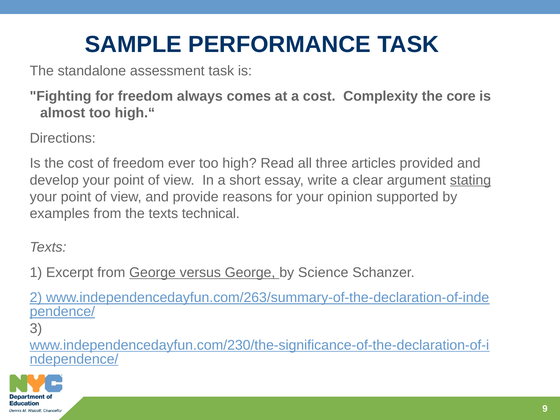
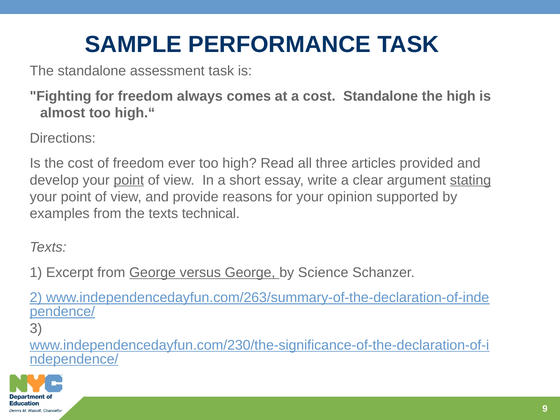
cost Complexity: Complexity -> Standalone (381, 96)
the core: core -> high (461, 96)
point underline: none -> present (129, 180)
